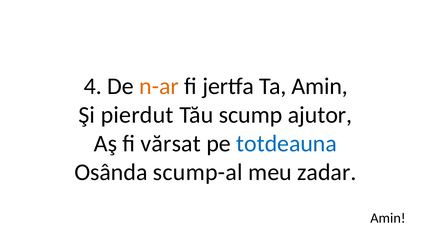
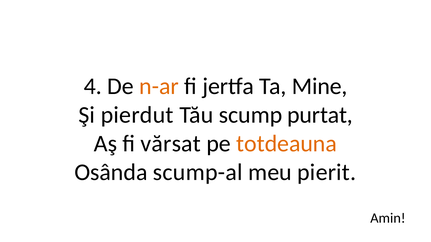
Ta Amin: Amin -> Mine (320, 86)
ajutor: ajutor -> purtat (320, 115)
totdeauna colour: blue -> orange (287, 144)
zadar: zadar -> pierit (327, 172)
